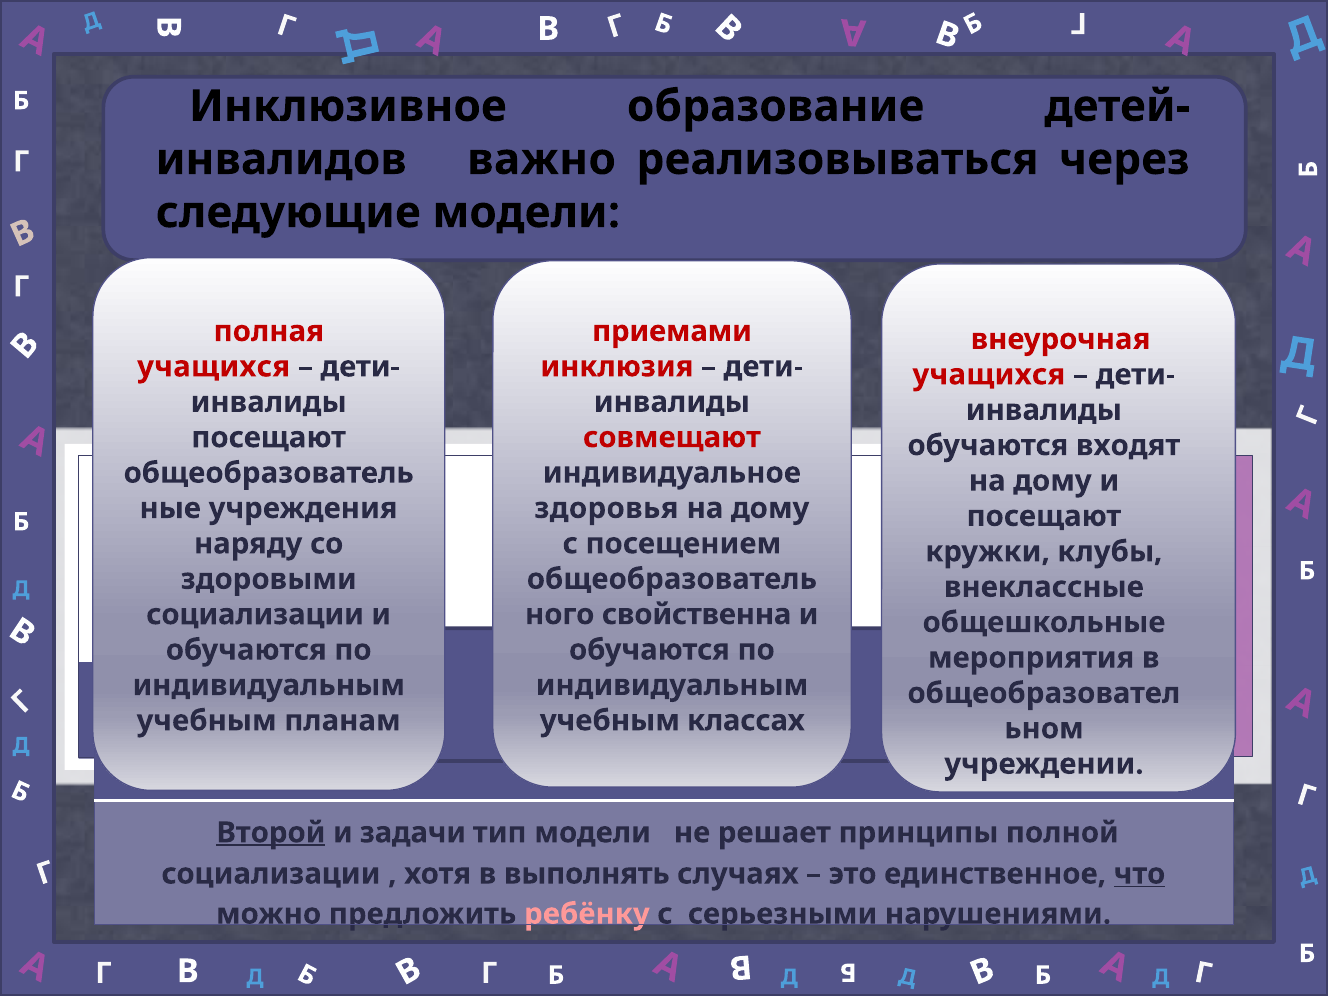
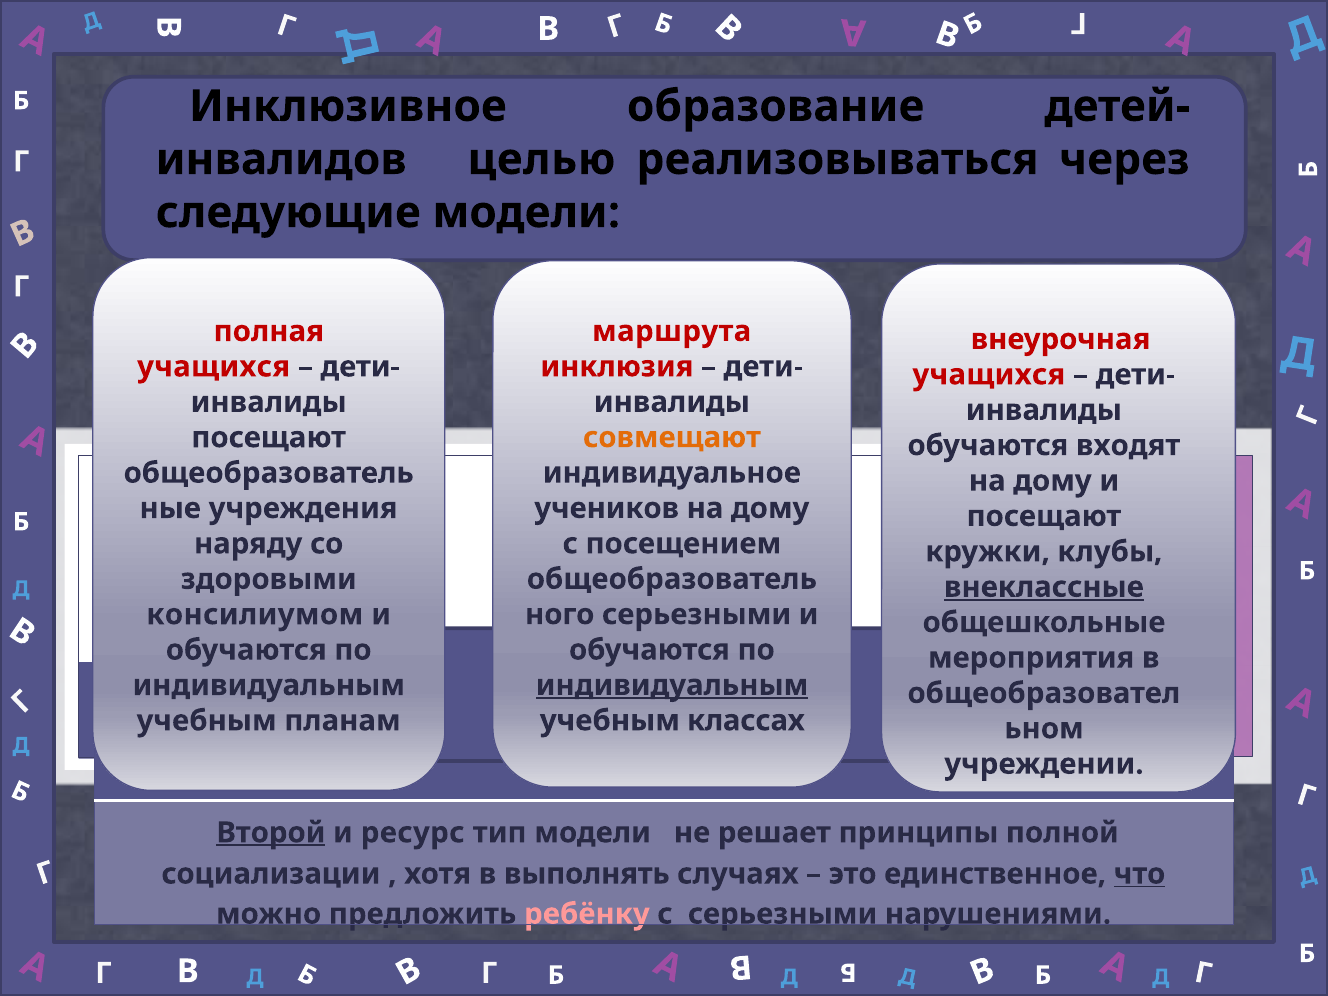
важно: важно -> целью (541, 159)
приемами: приемами -> маршрута (672, 331)
совмещают colour: red -> orange (672, 437)
здоровья: здоровья -> учеников (607, 508)
внеклассные underline: none -> present (1044, 587)
свойственна: свойственна -> серьезными (697, 614)
социализации: социализации -> консилиумом (255, 615)
индивидуальным underline: none -> present (672, 685)
задачи: задачи -> ресурс (413, 833)
